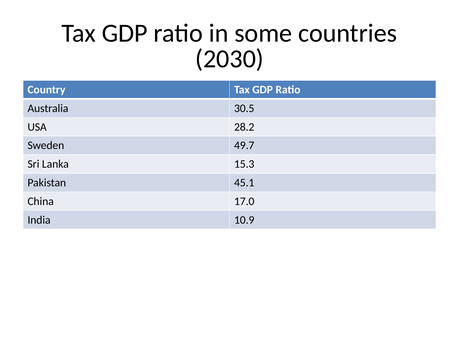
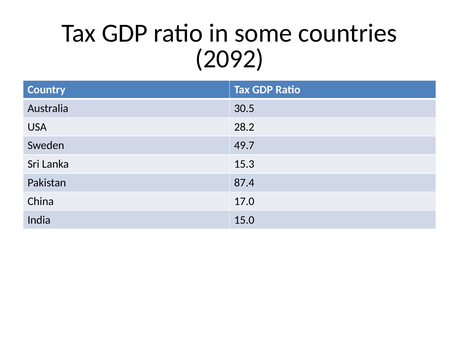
2030: 2030 -> 2092 (229, 59)
45.1: 45.1 -> 87.4 (244, 183)
10.9: 10.9 -> 15.0 (244, 220)
